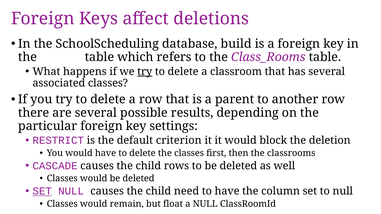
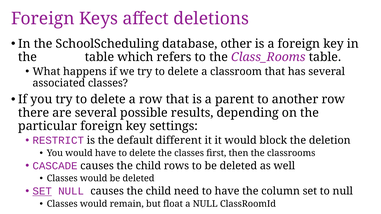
build: build -> other (236, 44)
try underline: present -> none (145, 72)
criterion: criterion -> different (179, 141)
